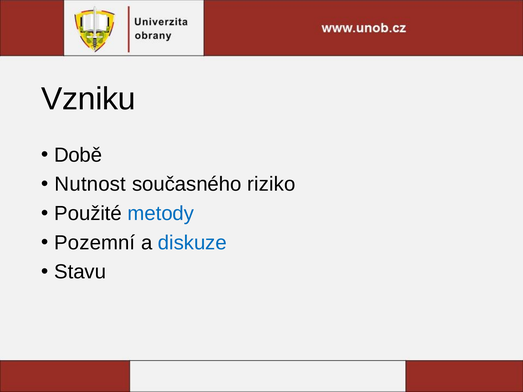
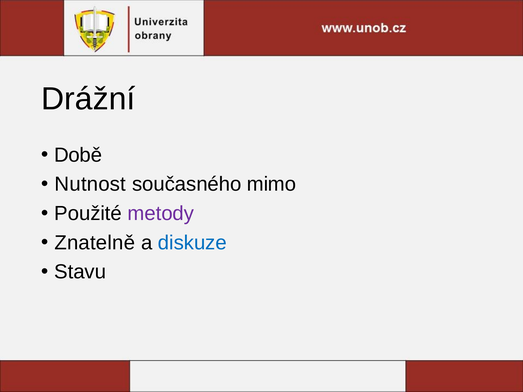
Vzniku: Vzniku -> Drážní (88, 99)
riziko: riziko -> mimo (271, 184)
metody colour: blue -> purple (161, 214)
Pozemní: Pozemní -> Znatelně (95, 243)
